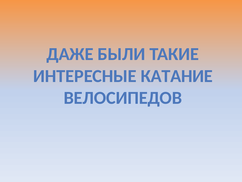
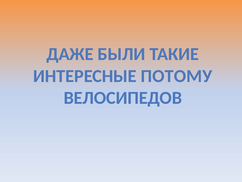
КАТАНИЕ: КАТАНИЕ -> ПОТОМУ (177, 76)
